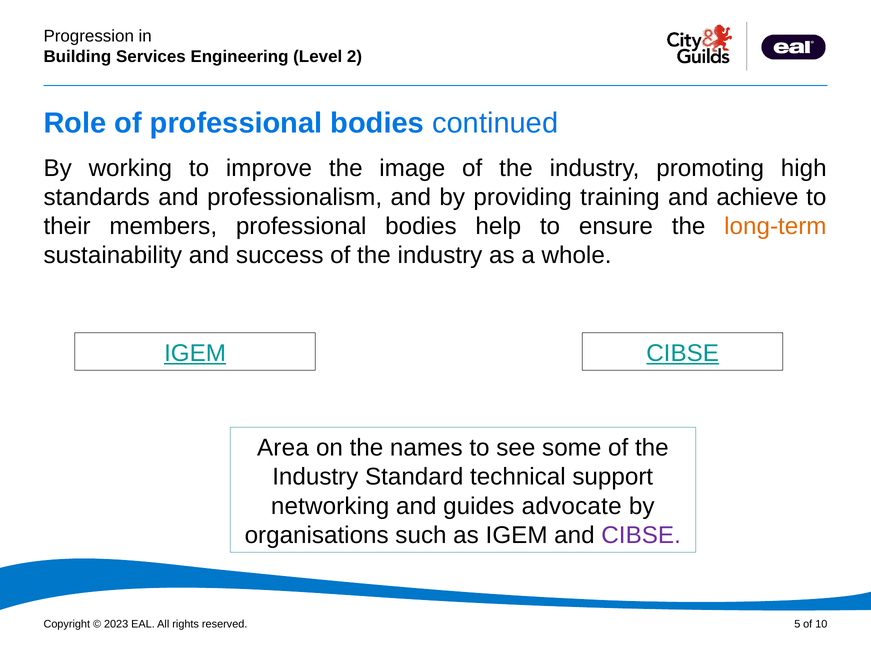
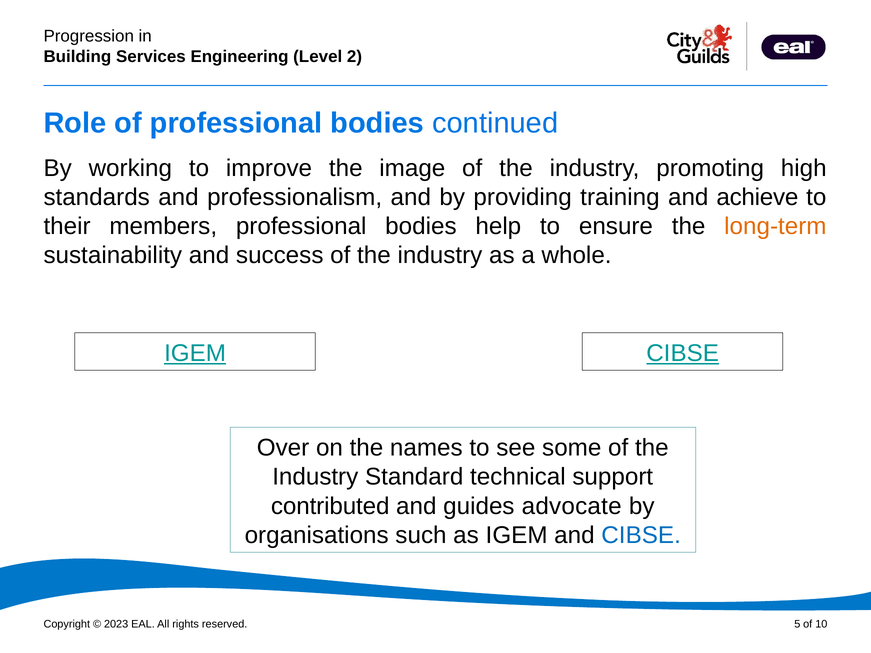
Area: Area -> Over (283, 448)
networking: networking -> contributed (330, 506)
CIBSE colour: purple -> blue (641, 535)
